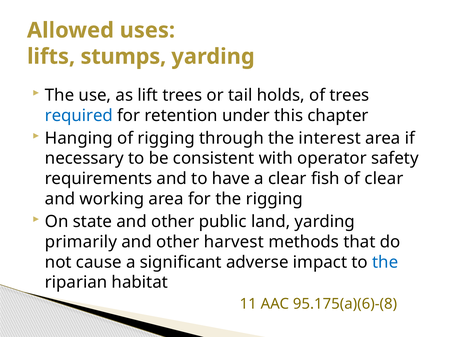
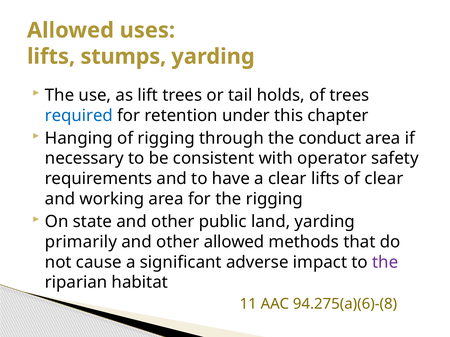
interest: interest -> conduct (330, 138)
clear fish: fish -> lifts (325, 179)
other harvest: harvest -> allowed (234, 242)
the colour: blue -> purple (385, 262)
95.175(a)(6)-(8: 95.175(a)(6)-(8 -> 94.275(a)(6)-(8 (345, 304)
